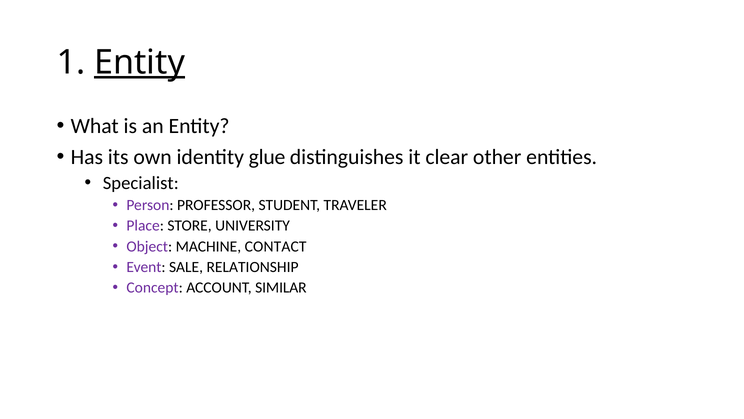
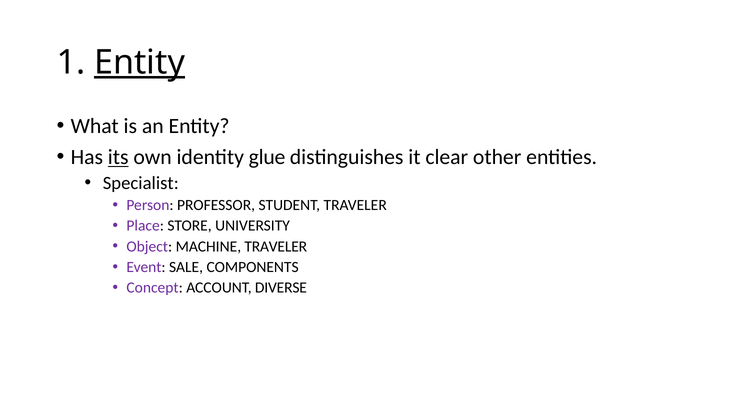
its underline: none -> present (118, 157)
MACHINE CONTACT: CONTACT -> TRAVELER (276, 246)
RELATIONSHIP: RELATIONSHIP -> COMPONENTS (253, 267)
SIMILAR: SIMILAR -> DIVERSE (281, 287)
